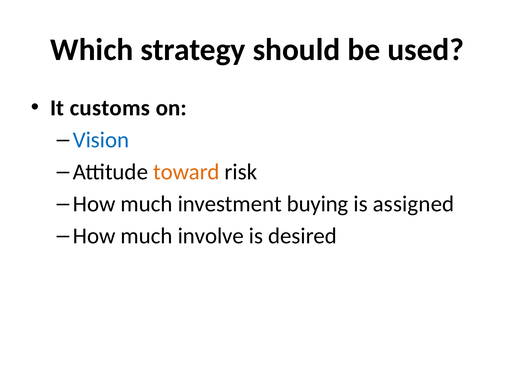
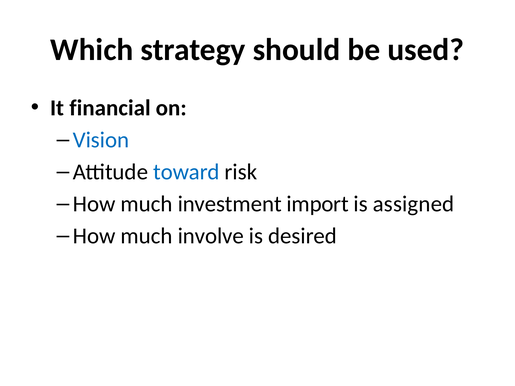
customs: customs -> financial (110, 108)
toward colour: orange -> blue (186, 172)
buying: buying -> import (318, 204)
